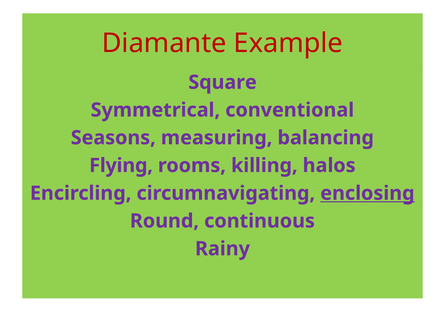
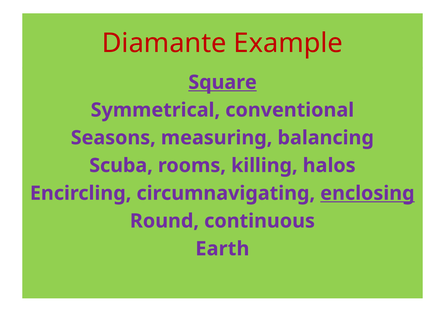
Square underline: none -> present (223, 82)
Flying: Flying -> Scuba (121, 165)
Rainy: Rainy -> Earth (222, 249)
